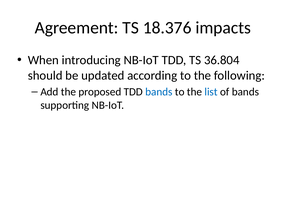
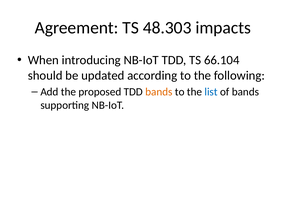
18.376: 18.376 -> 48.303 (167, 28)
36.804: 36.804 -> 66.104 (222, 60)
bands colour: blue -> orange (159, 92)
